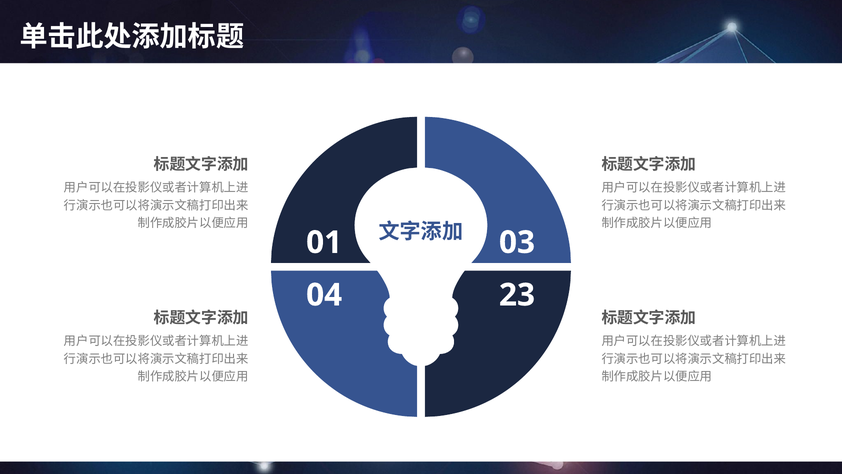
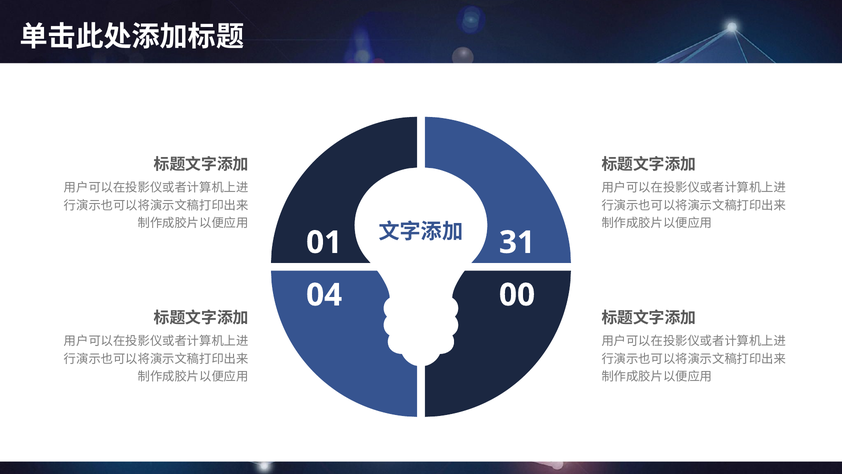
03: 03 -> 31 (517, 242)
23: 23 -> 00 (517, 295)
